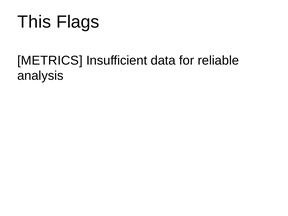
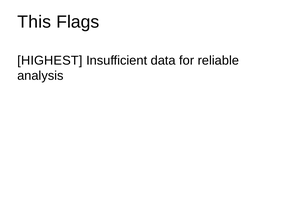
METRICS: METRICS -> HIGHEST (50, 60)
